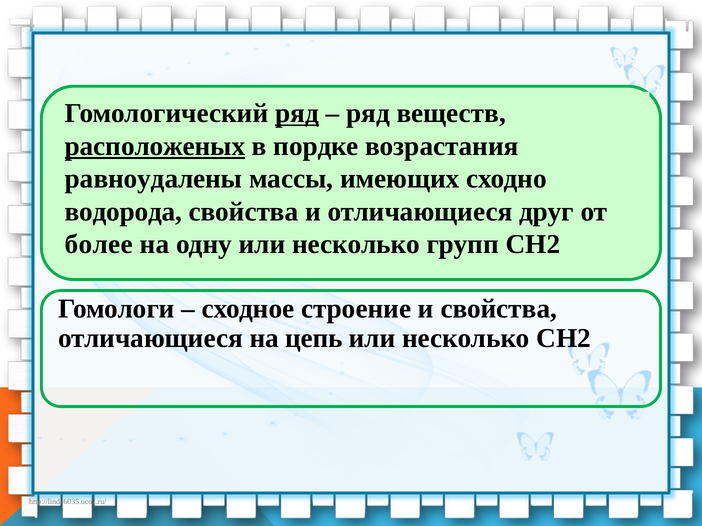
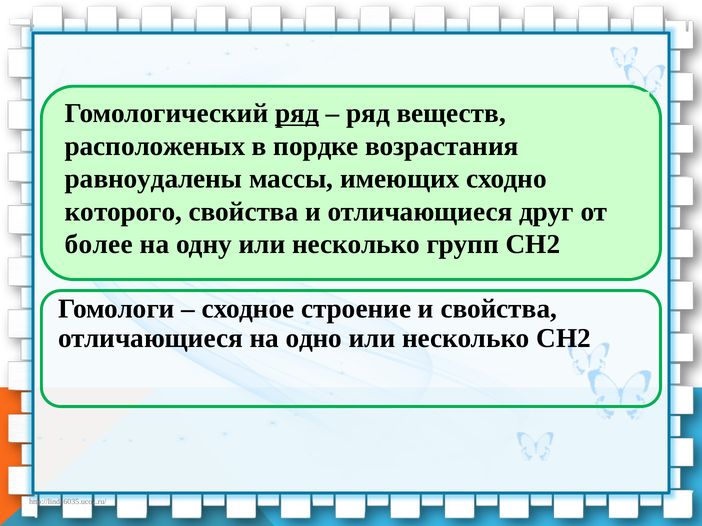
расположеных underline: present -> none (155, 146)
водорода: водорода -> которого (123, 212)
цепь: цепь -> одно (314, 338)
